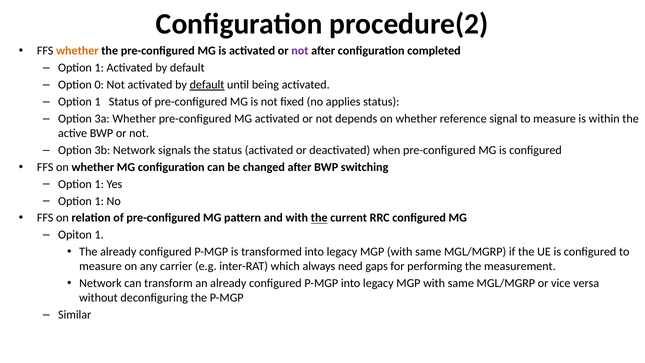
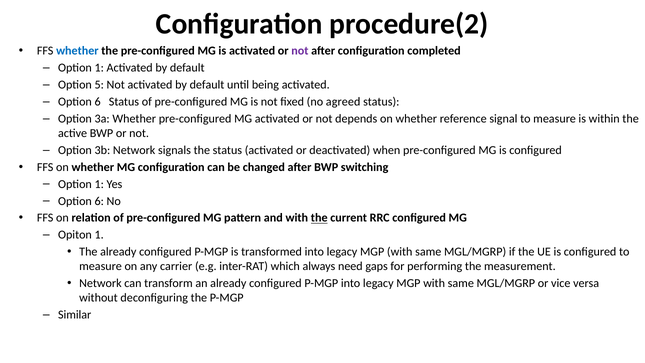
whether colour: orange -> blue (77, 51)
0: 0 -> 5 (99, 85)
default underline: present -> none (207, 85)
1: 1 -> 6 (98, 102)
applies: applies -> agreed (343, 102)
1: 1 -> 6 (99, 201)
